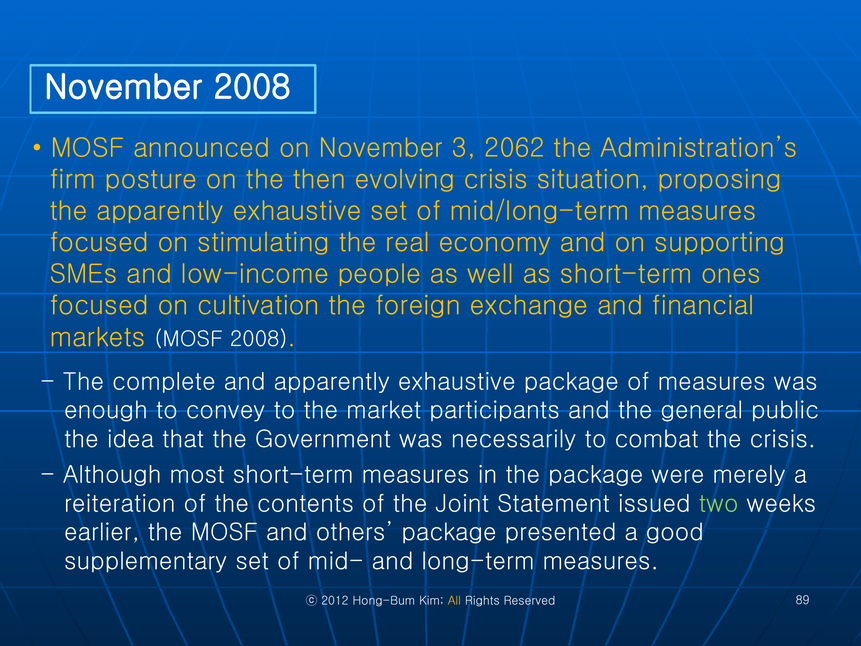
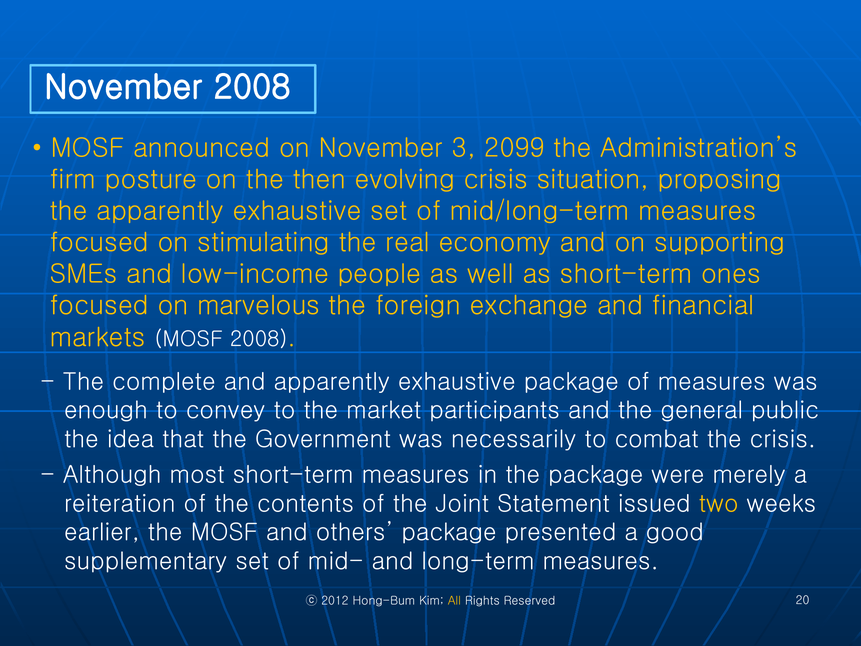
2062: 2062 -> 2099 (515, 148)
cultivation: cultivation -> marvelous (259, 306)
two colour: light green -> yellow (719, 504)
89: 89 -> 20 (803, 600)
